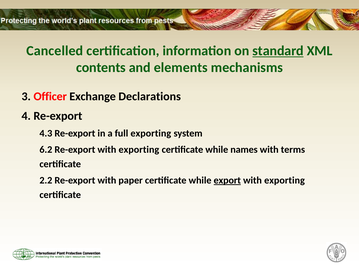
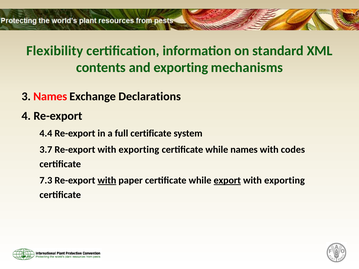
Cancelled: Cancelled -> Flexibility (55, 51)
standard underline: present -> none (278, 51)
and elements: elements -> exporting (181, 68)
3 Officer: Officer -> Names (50, 96)
4.3: 4.3 -> 4.4 (46, 133)
full exporting: exporting -> certificate (151, 133)
6.2: 6.2 -> 3.7 (46, 150)
terms: terms -> codes (293, 150)
2.2: 2.2 -> 7.3 (46, 181)
with underline: none -> present (107, 181)
